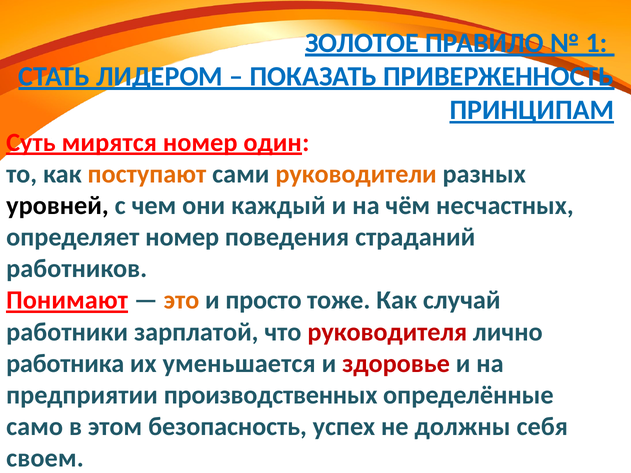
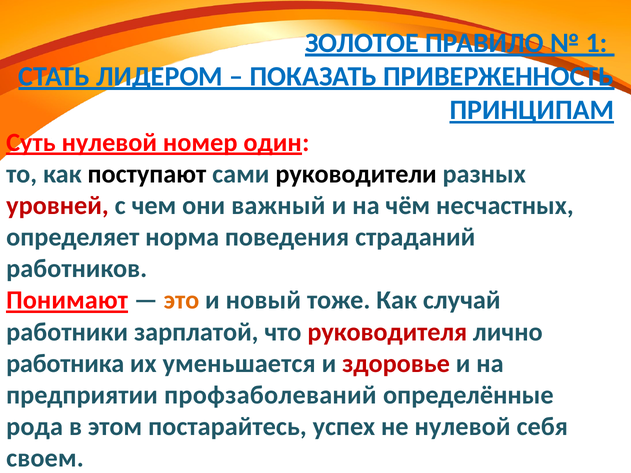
Суть мирятся: мирятся -> нулевой (109, 143)
поступают colour: orange -> black (147, 174)
руководители colour: orange -> black (356, 174)
уровней colour: black -> red (57, 206)
каждый: каждый -> важный (278, 206)
определяет номер: номер -> норма (182, 237)
просто: просто -> новый (263, 300)
производственных: производственных -> профзаболеваний (270, 395)
само: само -> рода (35, 427)
безопасность: безопасность -> постарайтесь (227, 427)
не должны: должны -> нулевой (463, 427)
